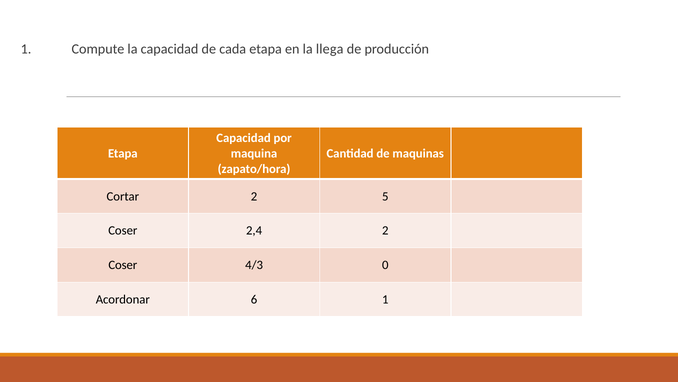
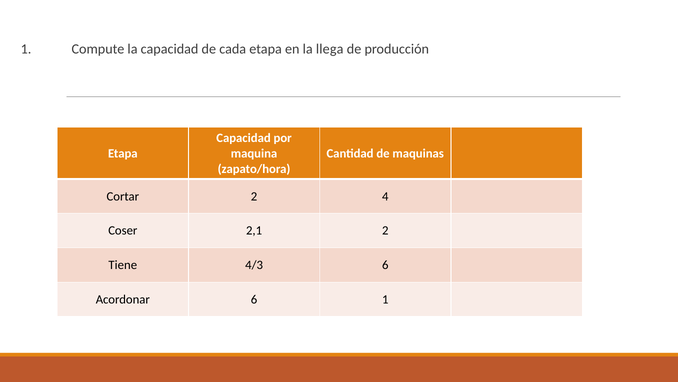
5: 5 -> 4 (385, 196)
2,4: 2,4 -> 2,1 (254, 230)
Coser: Coser -> Tiene (123, 265)
4/3 0: 0 -> 6 (385, 265)
